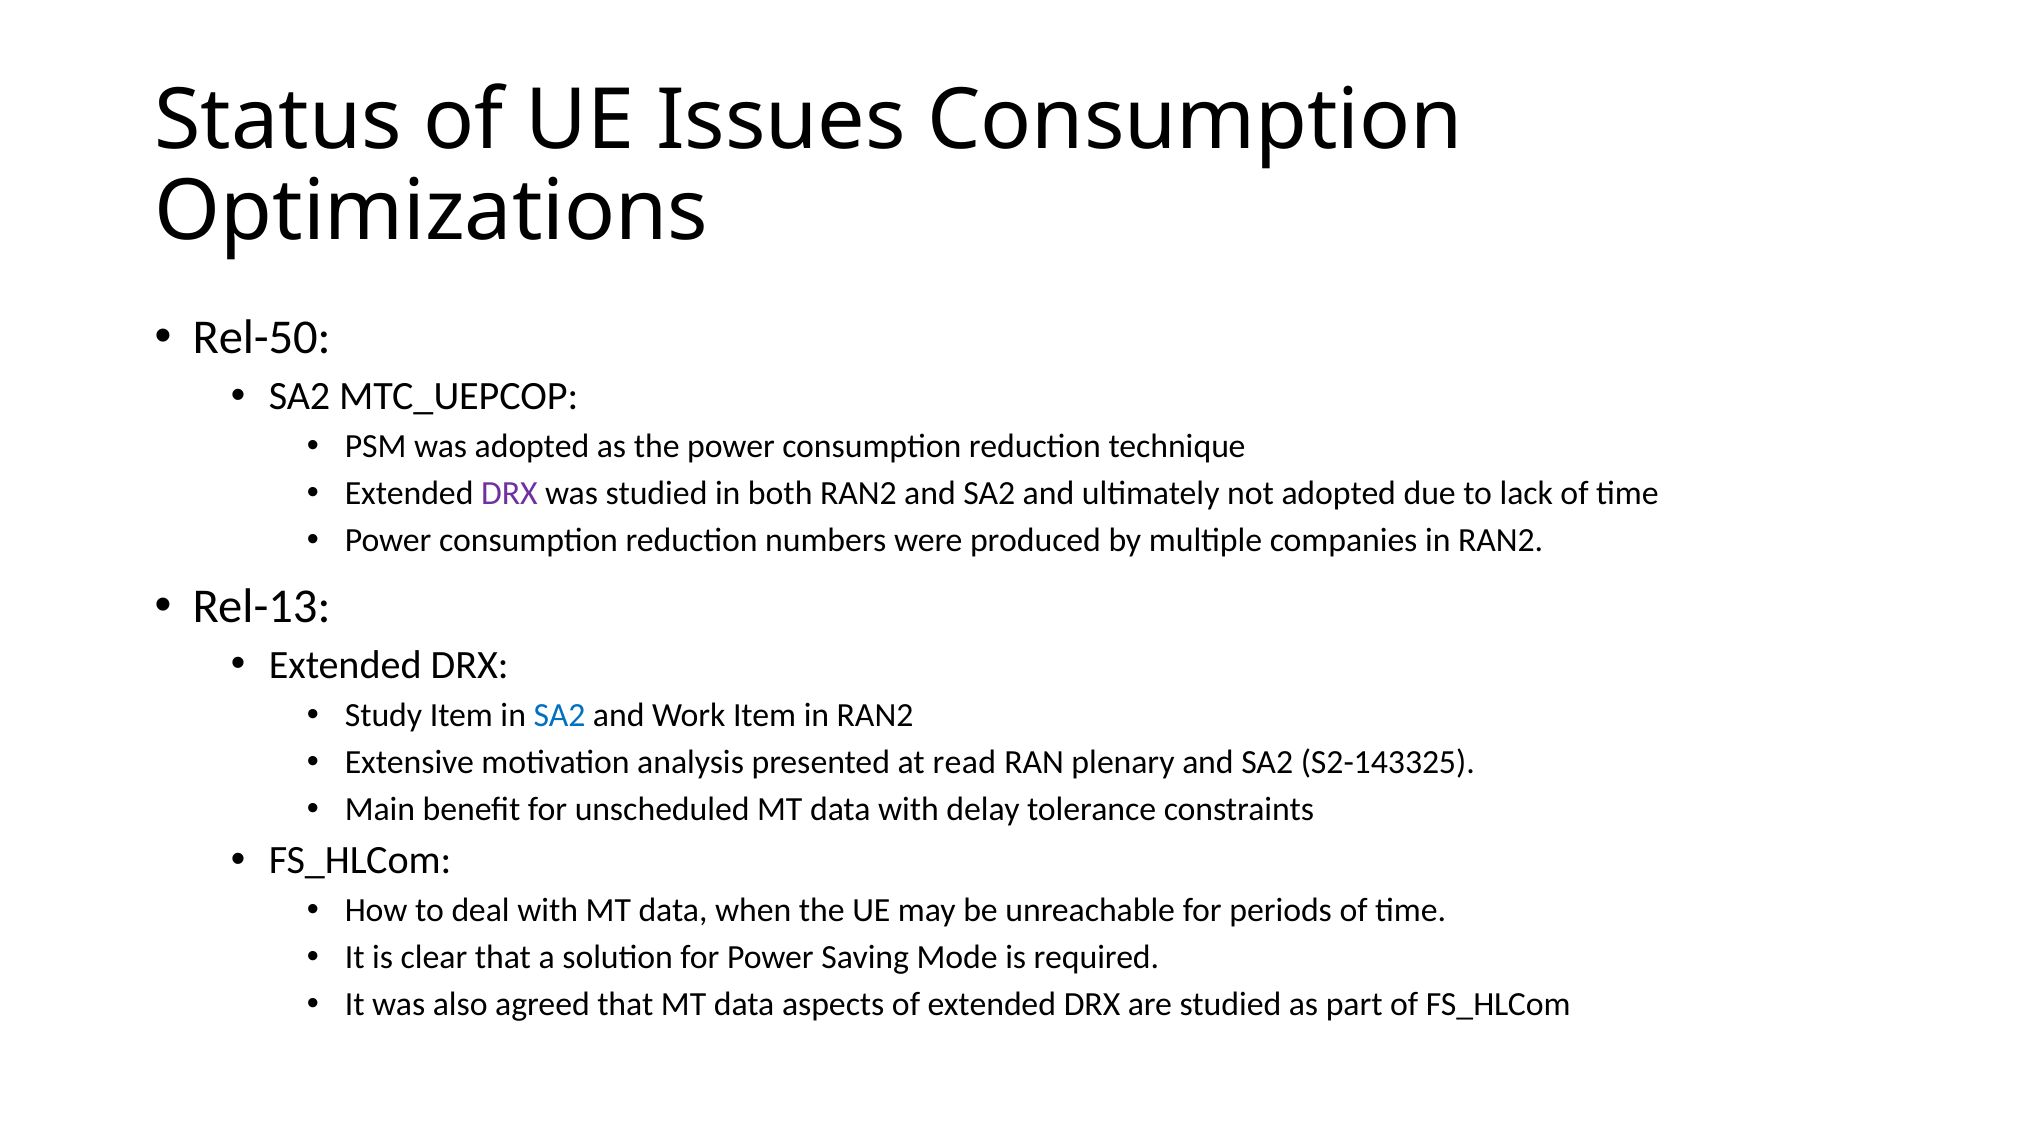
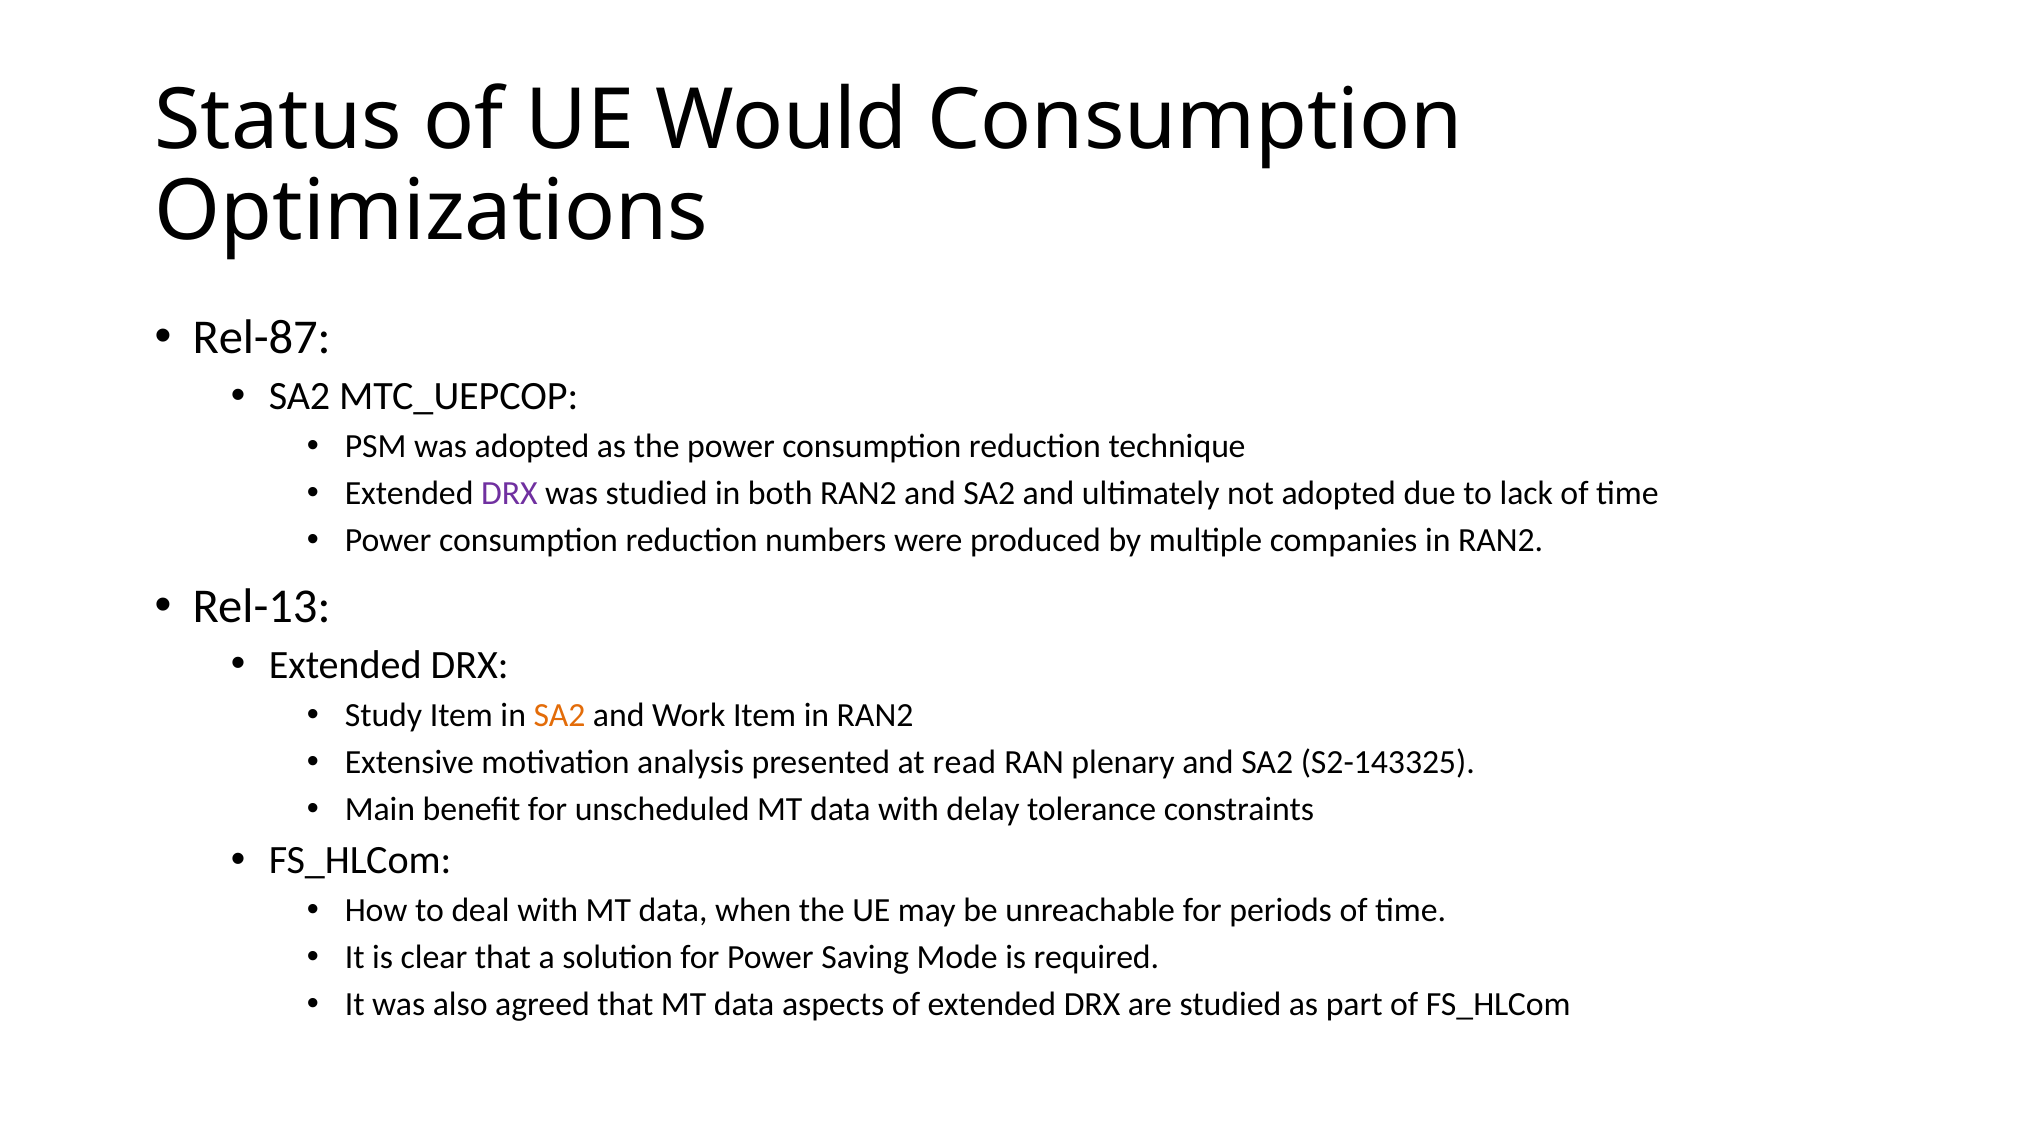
Issues: Issues -> Would (781, 121)
Rel-50: Rel-50 -> Rel-87 (262, 337)
SA2 colour: blue -> orange (560, 715)
